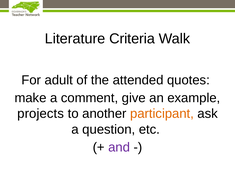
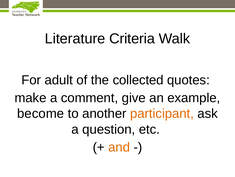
attended: attended -> collected (138, 80)
projects: projects -> become (41, 113)
and colour: purple -> orange (119, 147)
